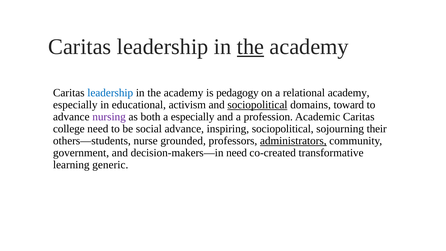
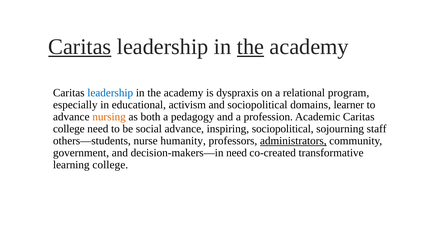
Caritas underline: none -> present (80, 47)
pedagogy: pedagogy -> dyspraxis (237, 93)
relational academy: academy -> program (349, 93)
sociopolitical underline: present -> none (257, 105)
toward: toward -> learner (349, 105)
nursing colour: purple -> orange (109, 117)
a especially: especially -> pedagogy (193, 117)
their: their -> staff (377, 129)
grounded: grounded -> humanity (183, 141)
learning generic: generic -> college (110, 165)
